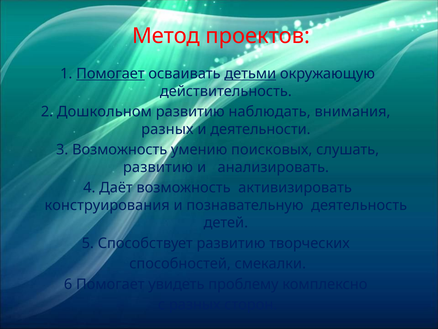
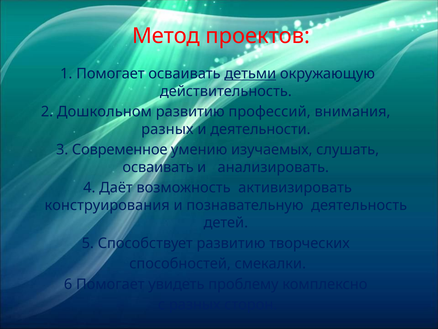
Помогает underline: present -> none (110, 74)
наблюдать: наблюдать -> профессий (270, 112)
3 Возможность: Возможность -> Современное (120, 149)
поисковых: поисковых -> изучаемых (272, 149)
развитию: развитию -> осваивать (158, 167)
